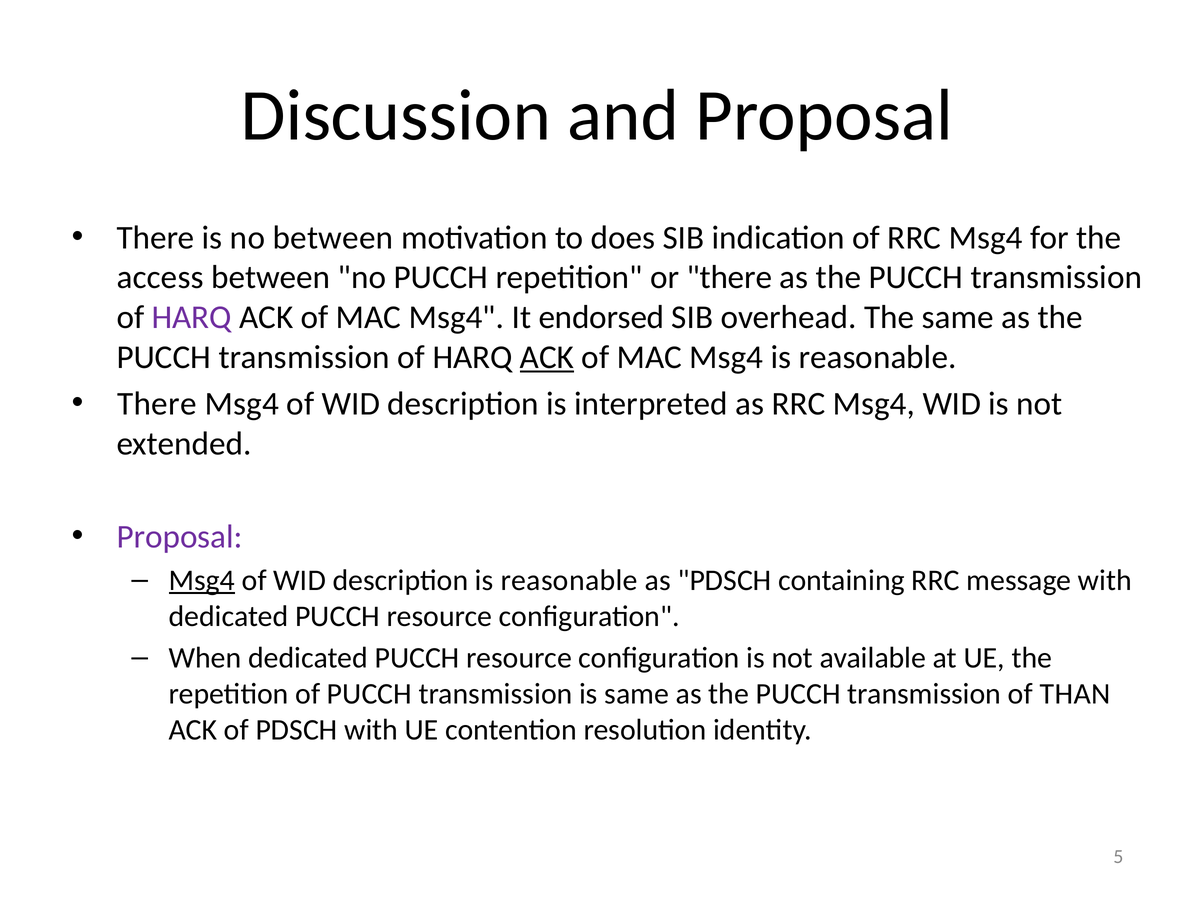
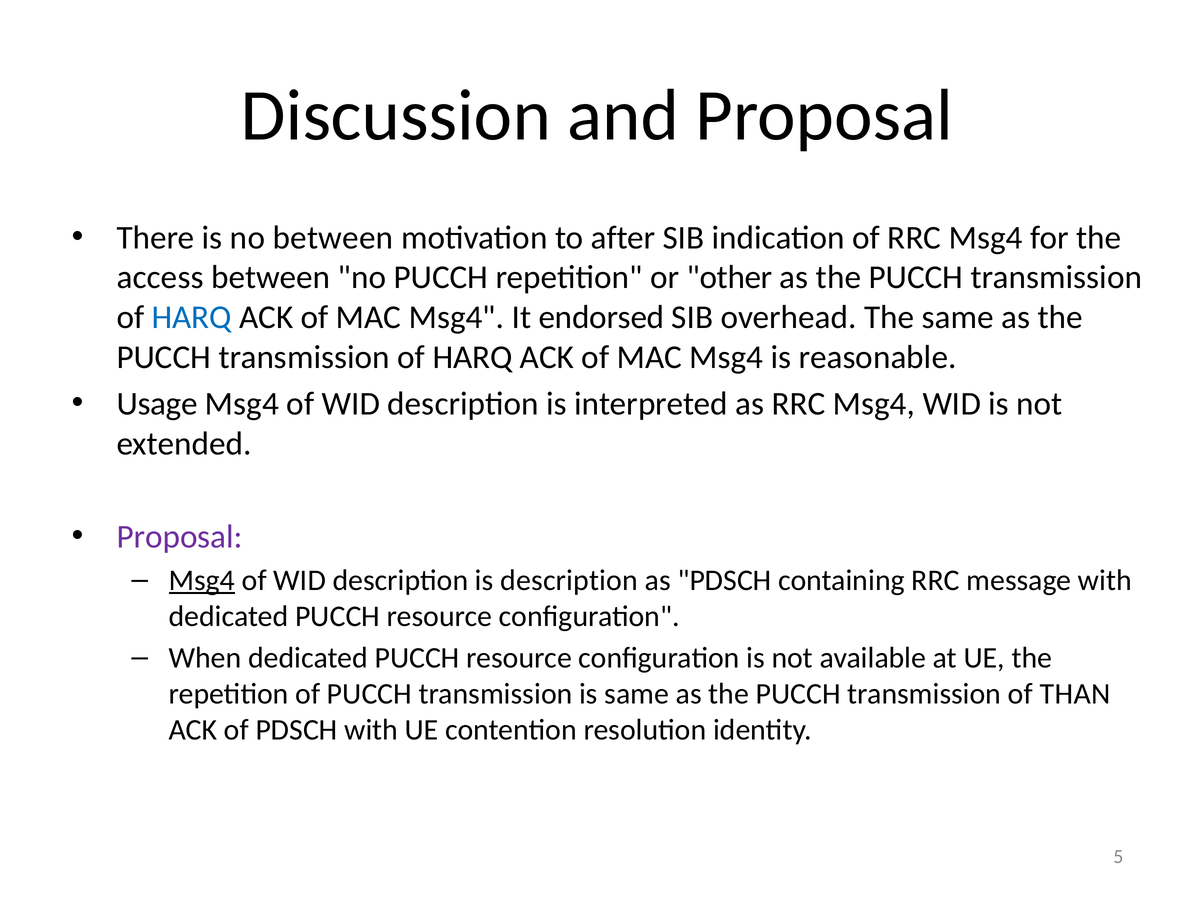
does: does -> after (623, 237)
or there: there -> other (730, 277)
HARQ colour: purple -> blue (192, 317)
ACK underline: present -> none (547, 357)
There: There -> Usage (157, 403)
description is reasonable: reasonable -> description (569, 580)
